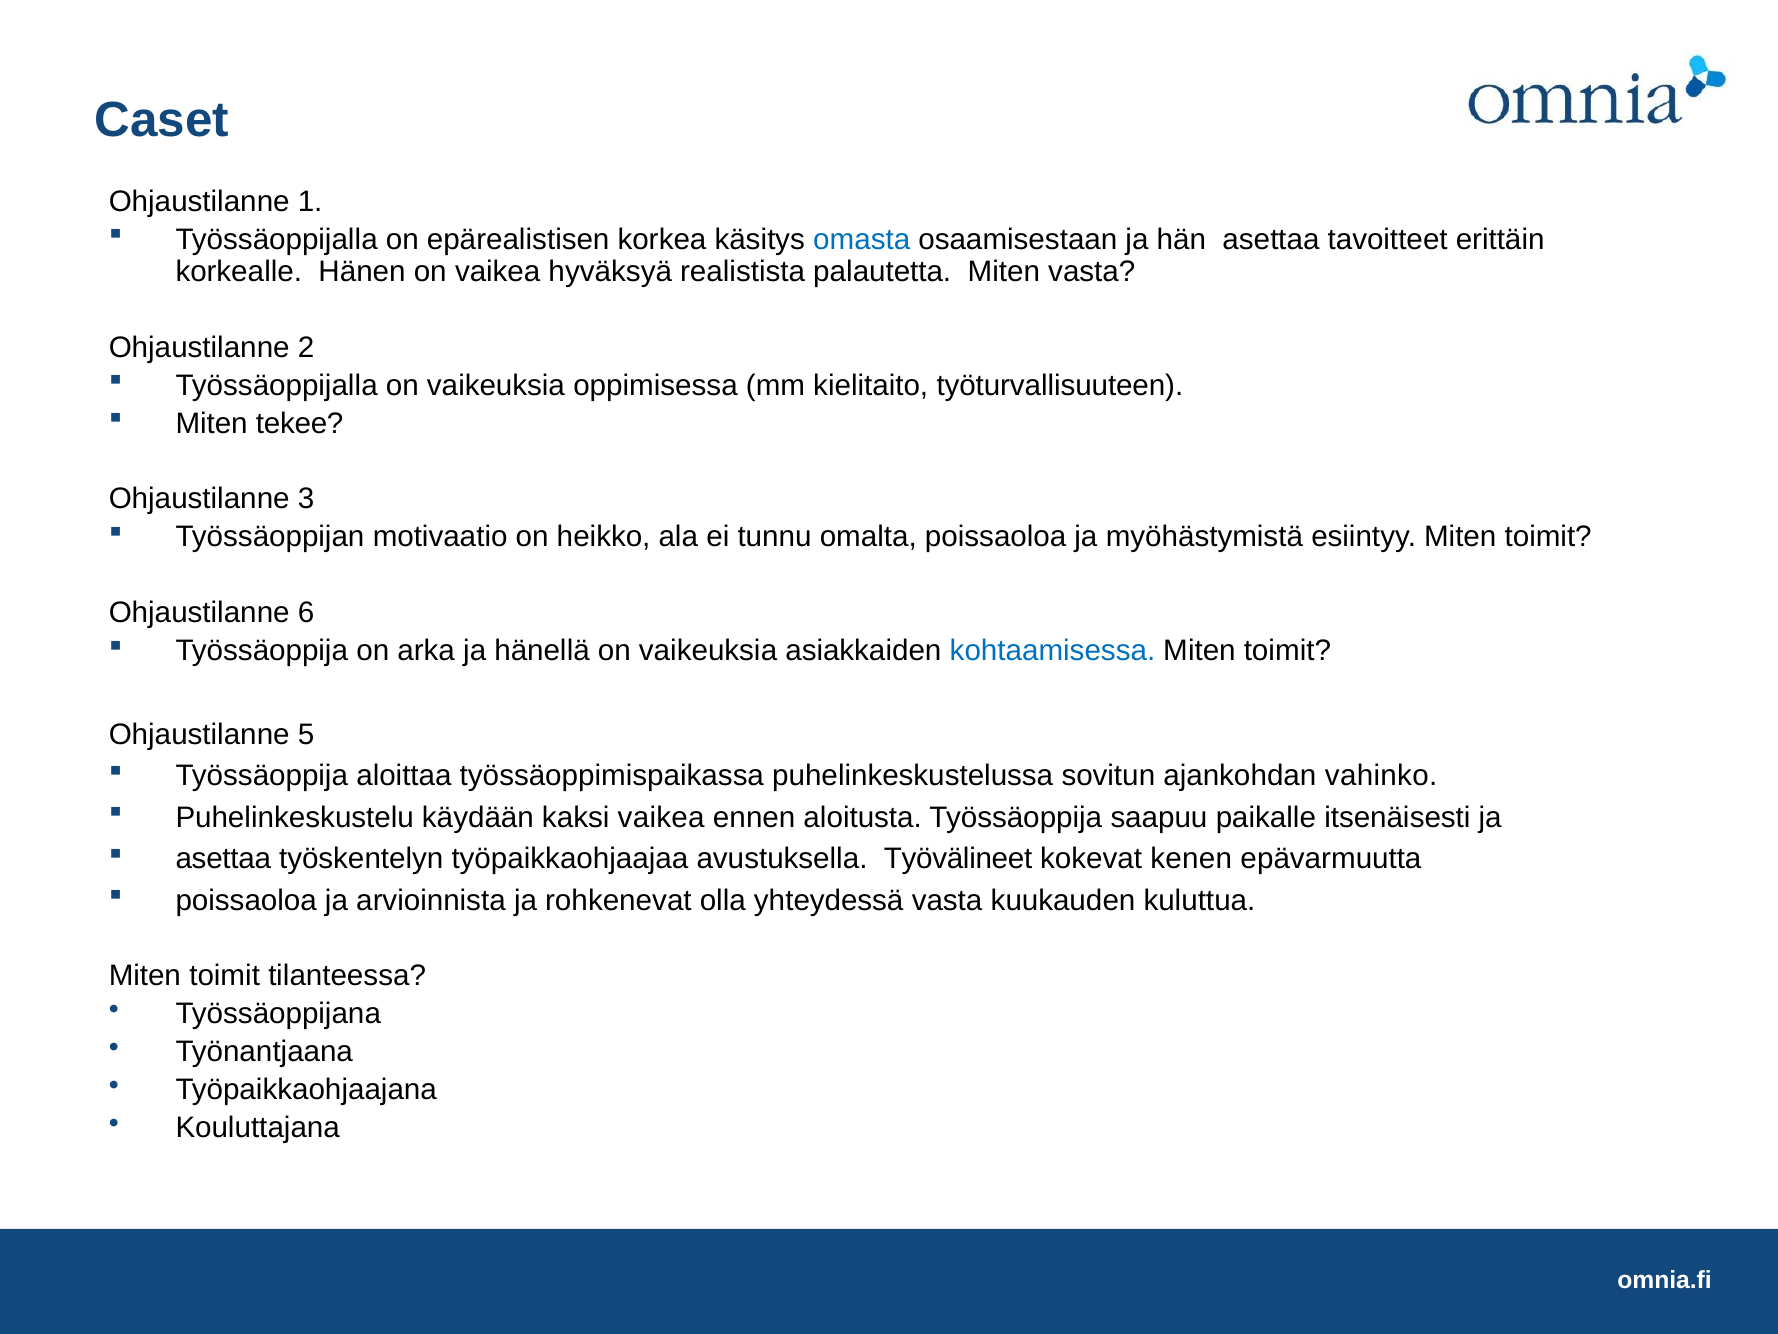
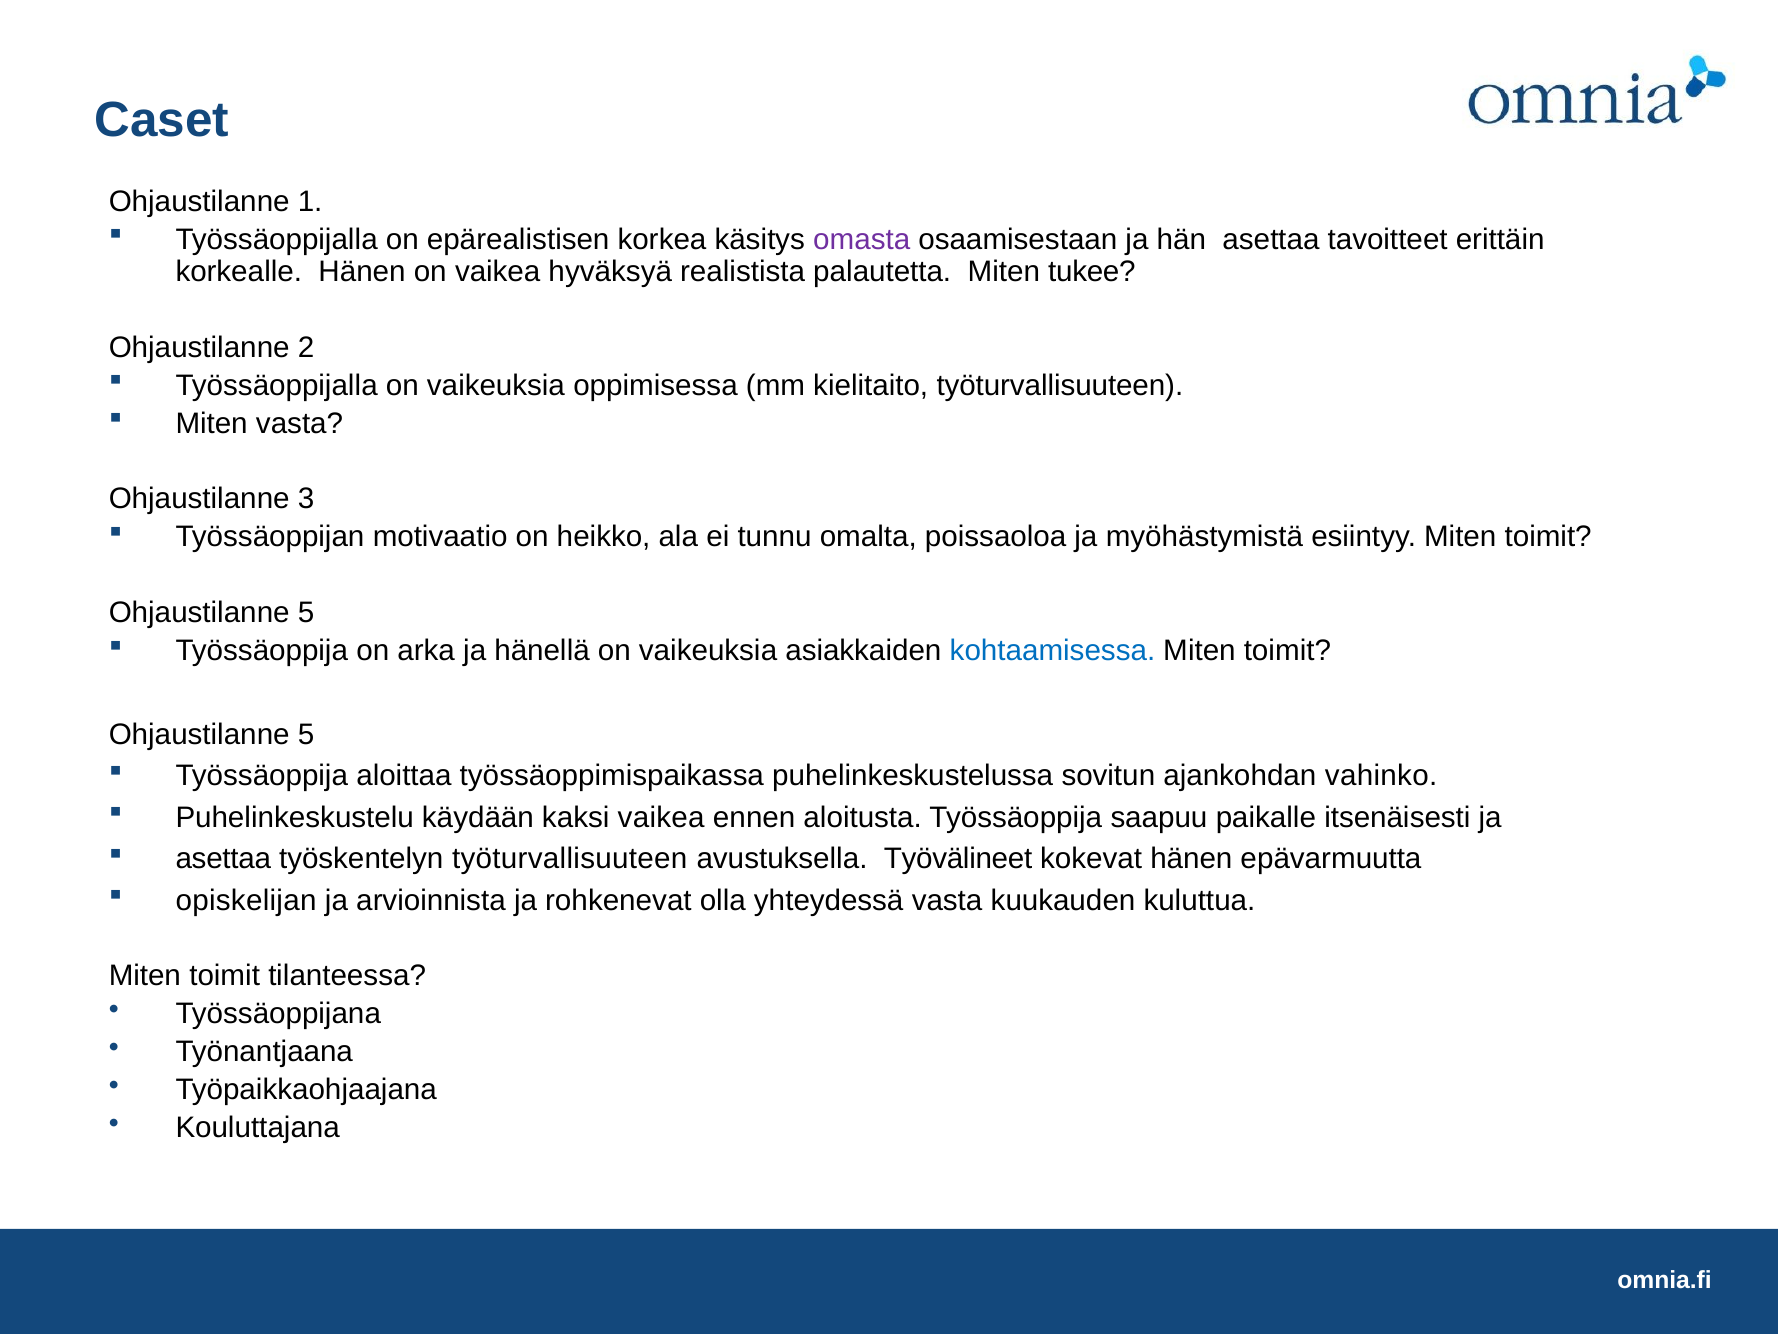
omasta colour: blue -> purple (862, 239)
Miten vasta: vasta -> tukee (1092, 271)
Miten tekee: tekee -> vasta (300, 423)
6: 6 -> 5 (306, 613)
työskentelyn työpaikkaohjaajaa: työpaikkaohjaajaa -> työturvallisuuteen (570, 859)
kokevat kenen: kenen -> hänen (1191, 859)
poissaoloa: poissaoloa -> opiskelijan (246, 900)
